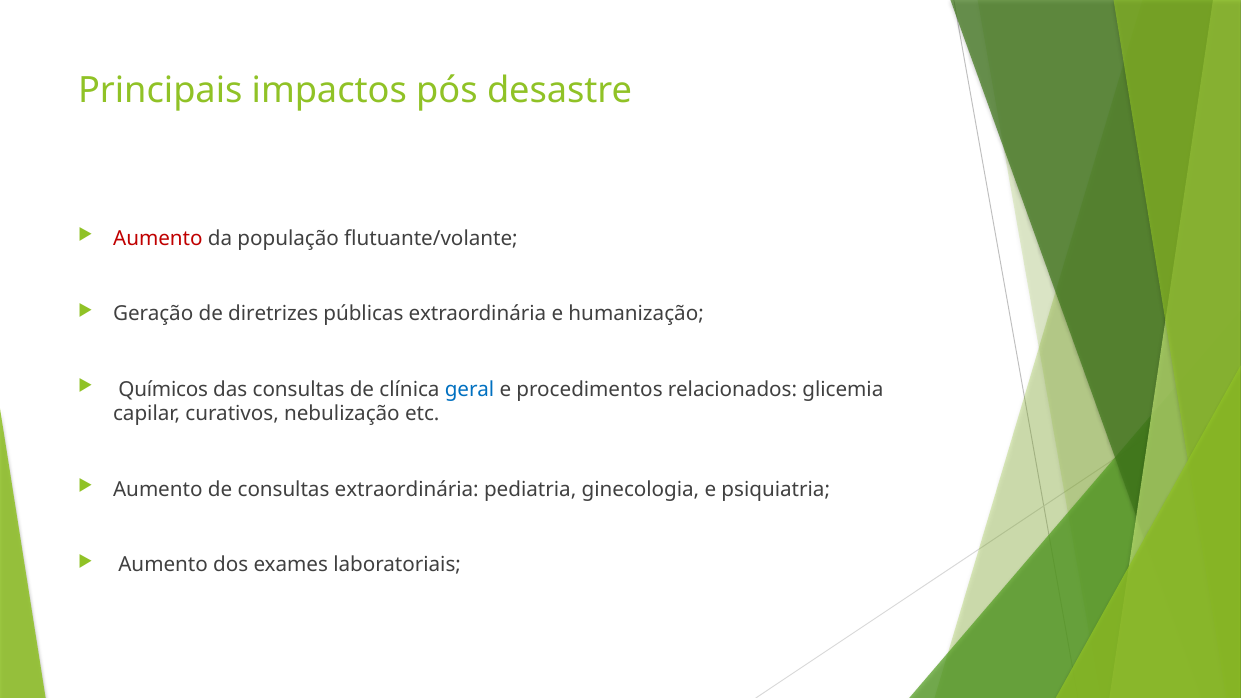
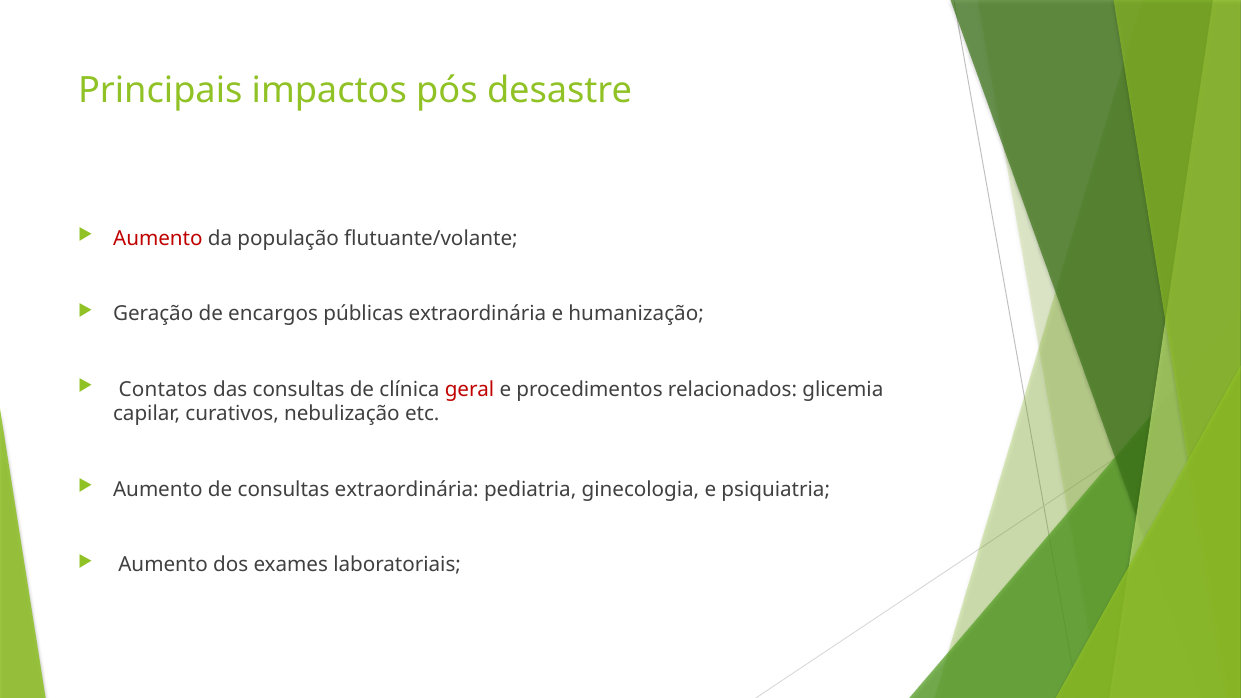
diretrizes: diretrizes -> encargos (273, 314)
Químicos: Químicos -> Contatos (163, 389)
geral colour: blue -> red (470, 389)
